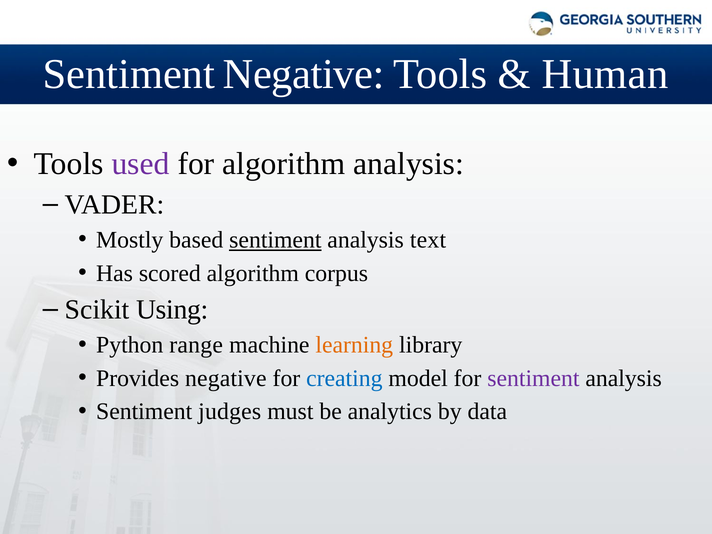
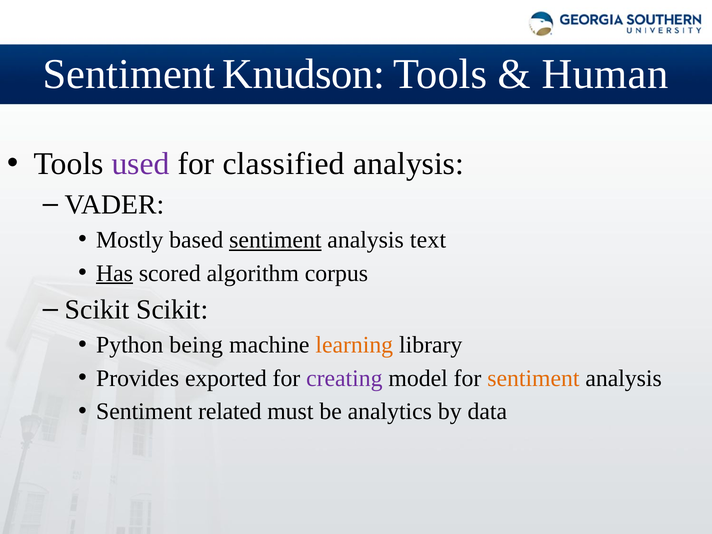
Sentiment Negative: Negative -> Knudson (304, 74)
for algorithm: algorithm -> classified (284, 164)
Has underline: none -> present (115, 273)
Scikit Using: Using -> Scikit (172, 310)
range: range -> being (196, 345)
Provides negative: negative -> exported (226, 378)
creating colour: blue -> purple (344, 378)
sentiment colour: purple -> orange (533, 378)
judges: judges -> related (230, 412)
